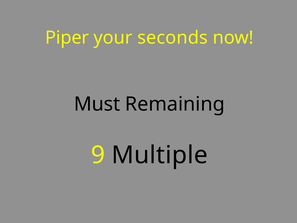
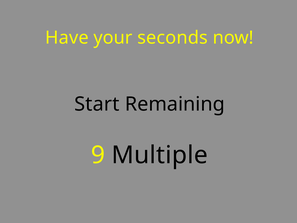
Piper: Piper -> Have (67, 38)
Must: Must -> Start (97, 104)
